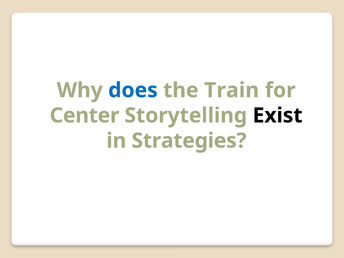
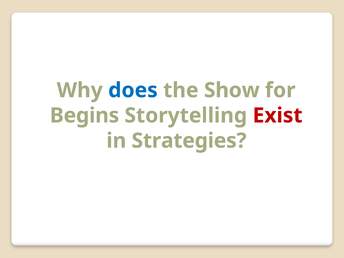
Train: Train -> Show (232, 90)
Center: Center -> Begins (85, 116)
Exist colour: black -> red (278, 116)
